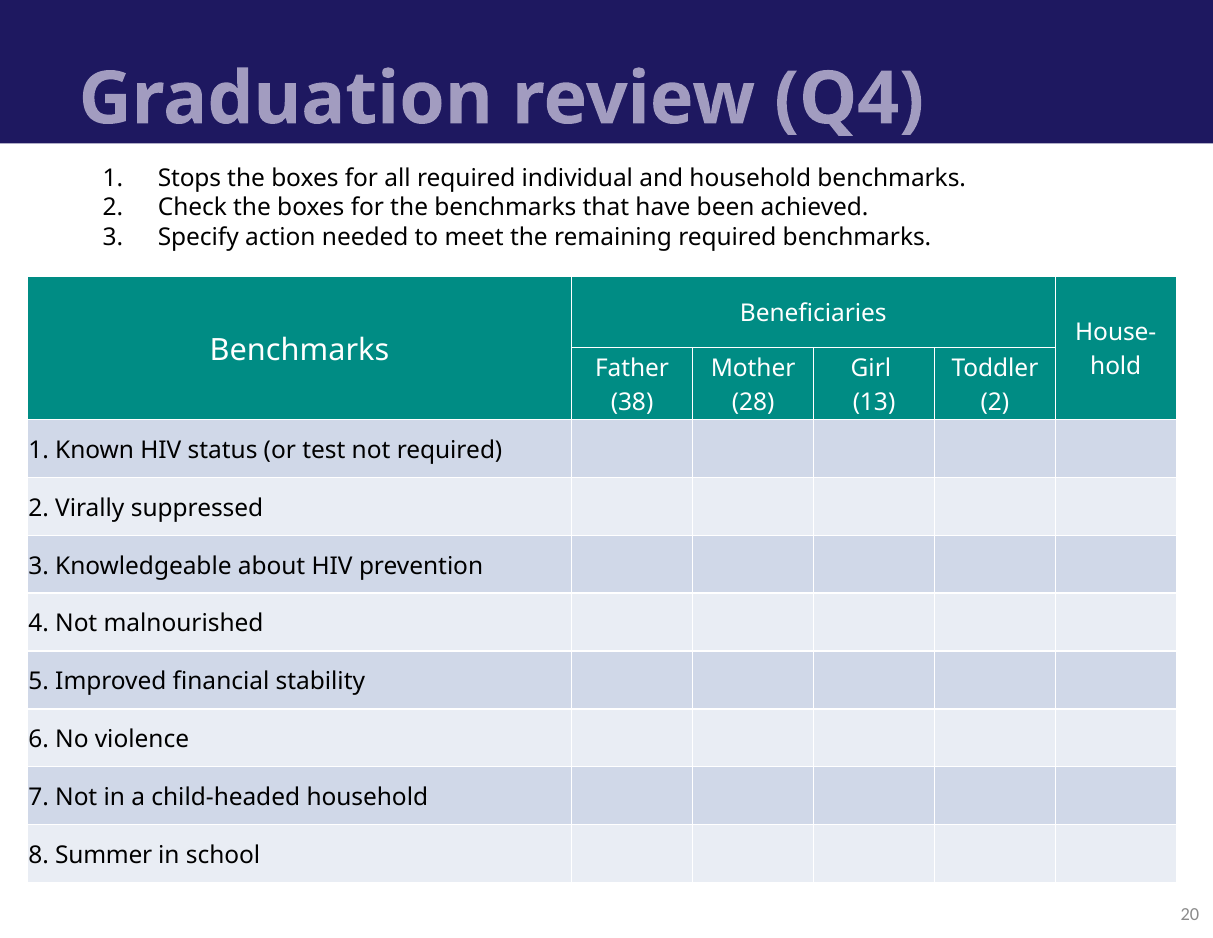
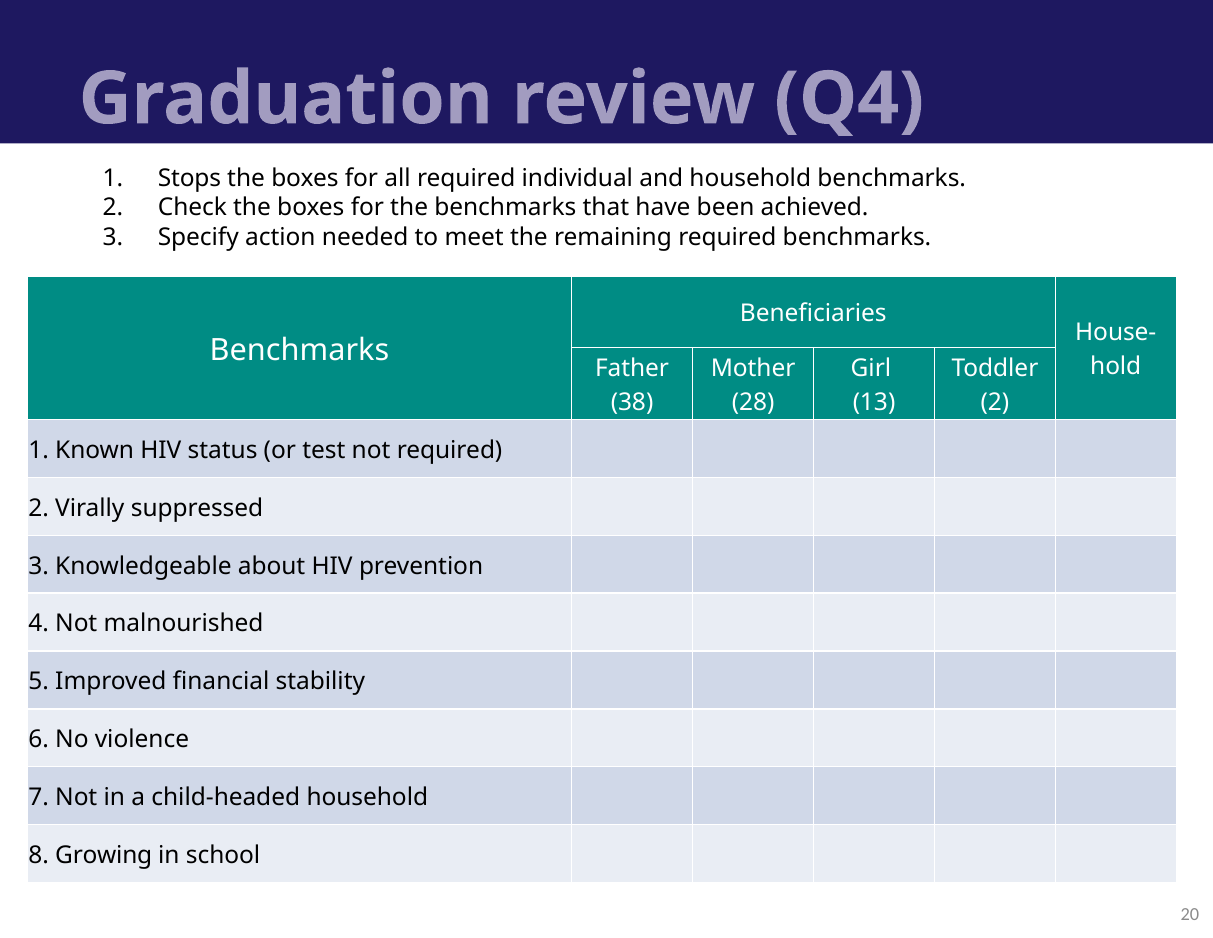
Summer: Summer -> Growing (104, 855)
